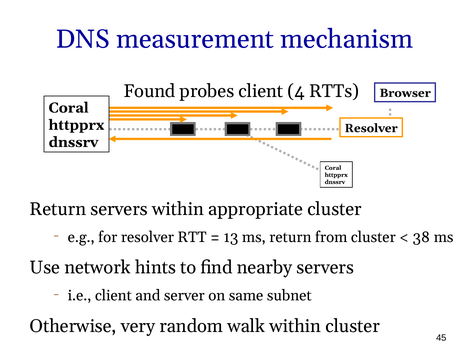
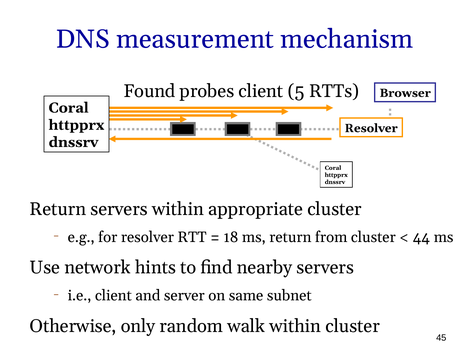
4: 4 -> 5 (296, 91)
13: 13 -> 18 (231, 237)
38: 38 -> 44 (421, 237)
very: very -> only (138, 326)
